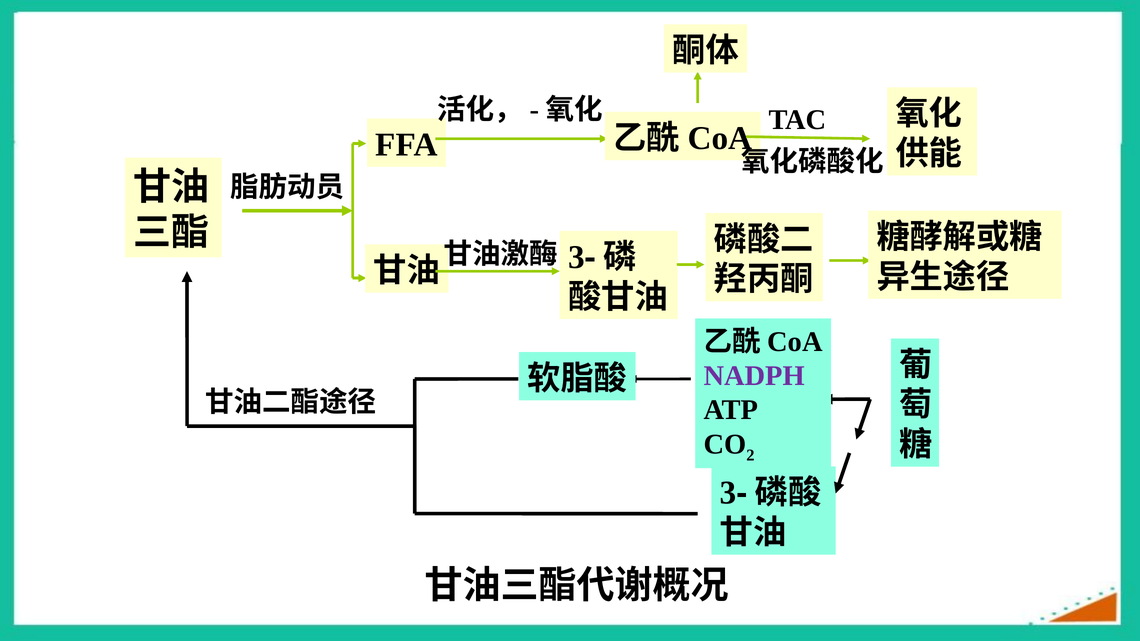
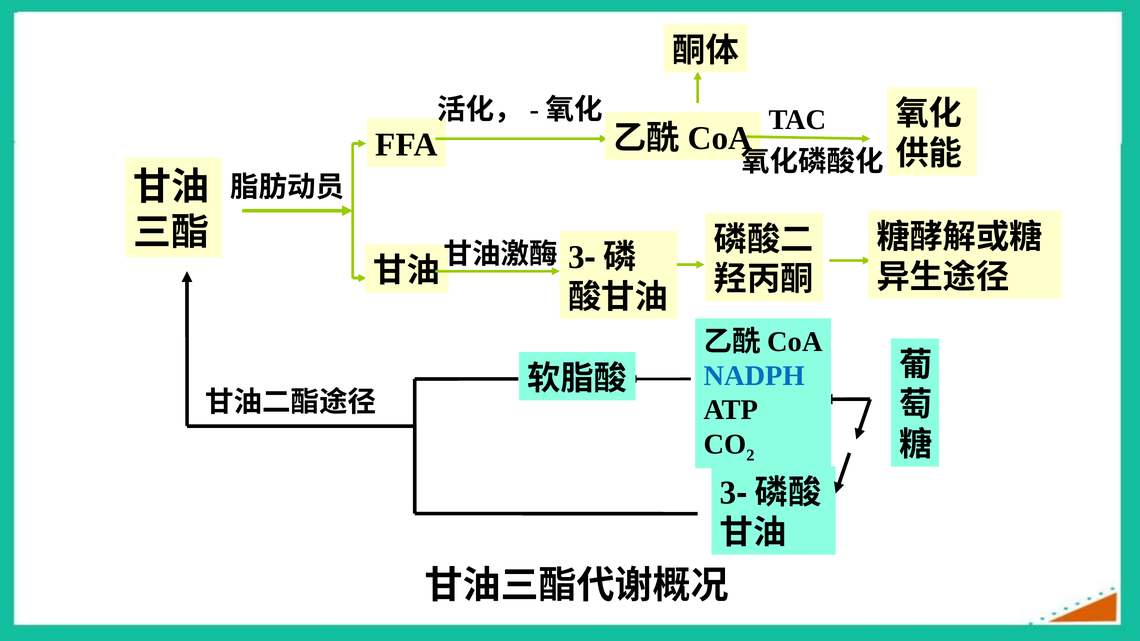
NADPH colour: purple -> blue (754, 376)
